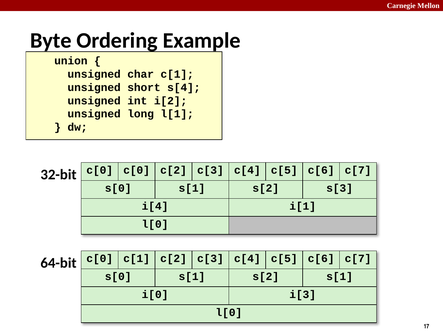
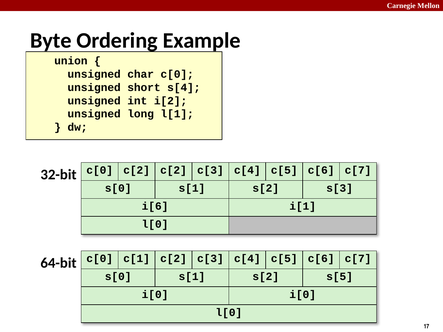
char c[1: c[1 -> c[0 (177, 74)
c[0 c[0: c[0 -> c[2 (137, 170)
i[4: i[4 -> i[6 (155, 206)
s[2 s[1: s[1 -> s[5 (340, 277)
i[0 i[3: i[3 -> i[0 (303, 295)
